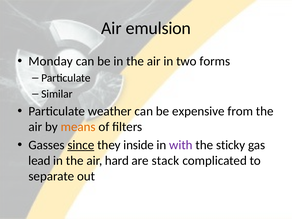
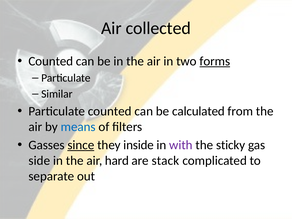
emulsion: emulsion -> collected (158, 28)
Monday: Monday -> Counted (51, 61)
forms underline: none -> present (215, 61)
Particulate weather: weather -> counted (110, 111)
expensive: expensive -> calculated (198, 111)
means colour: orange -> blue (78, 127)
lead: lead -> side (39, 161)
